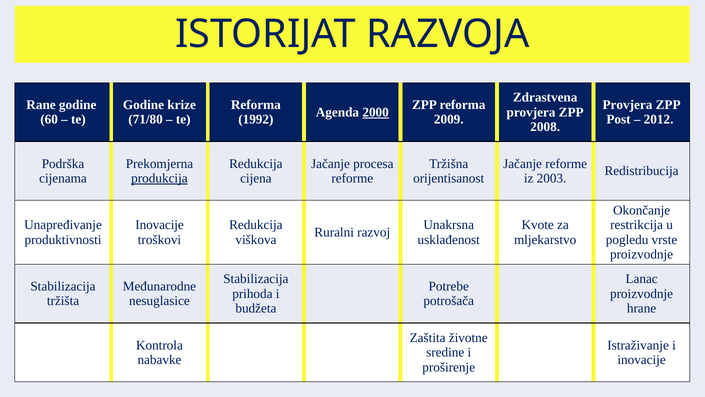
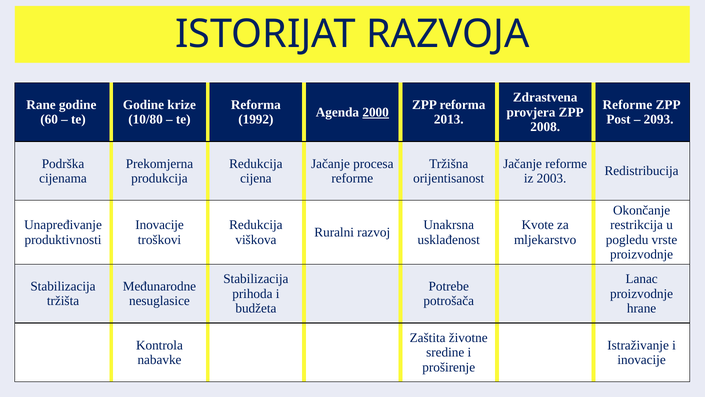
Provjera: Provjera -> Reforme (627, 105)
71/80: 71/80 -> 10/80 (146, 119)
2009: 2009 -> 2013 (449, 119)
2012: 2012 -> 2093 (659, 119)
produkcija underline: present -> none (159, 178)
